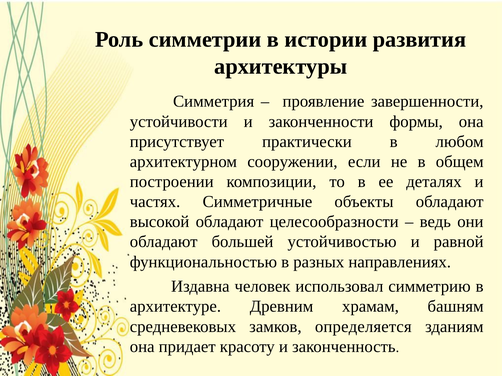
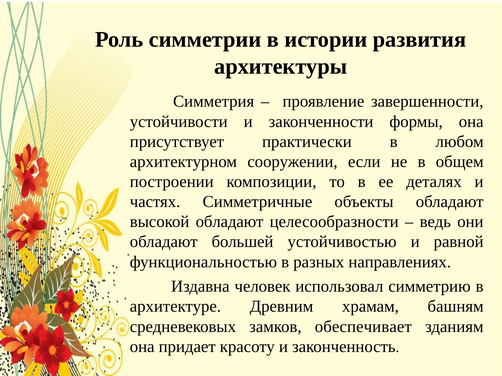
определяется: определяется -> обеспечивает (363, 327)
